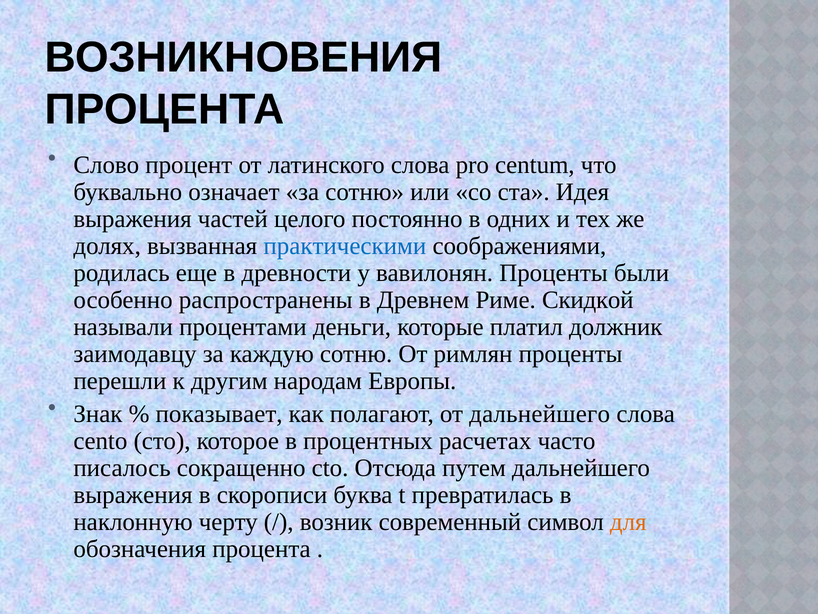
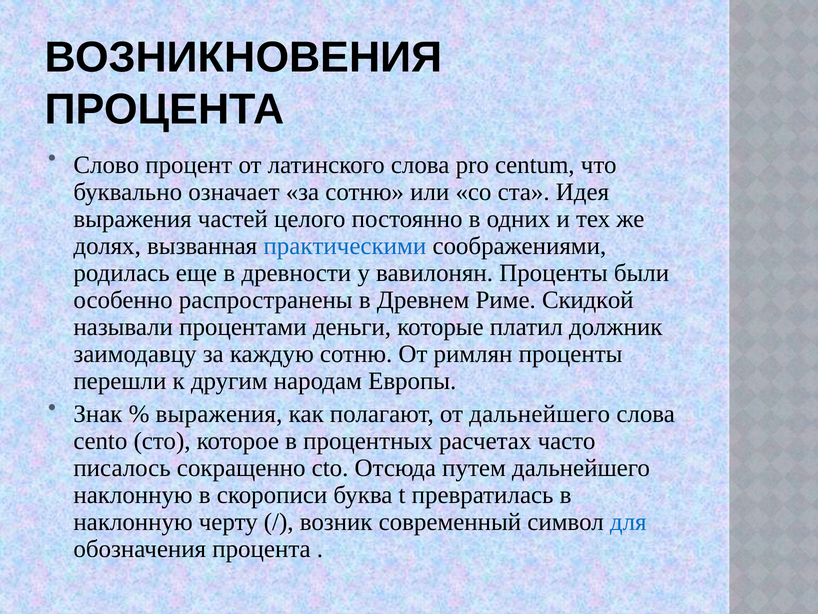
показывает: показывает -> выражения (219, 414)
выражения: выражения -> наклонную (133, 495)
для colour: orange -> blue (628, 522)
